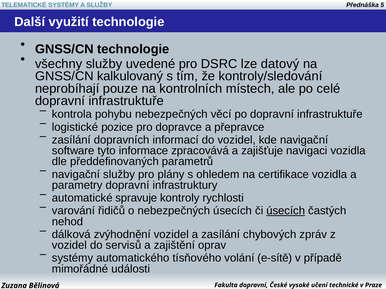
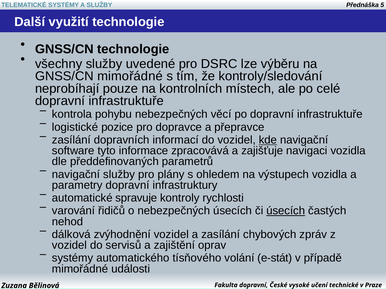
datový: datový -> výběru (280, 64)
GNSS/CN kalkulovaný: kalkulovaný -> mimořádné (130, 76)
kde underline: none -> present (268, 140)
certifikace: certifikace -> výstupech (284, 175)
e-sítě: e-sítě -> e-stát (275, 258)
